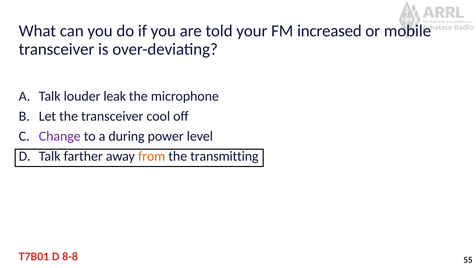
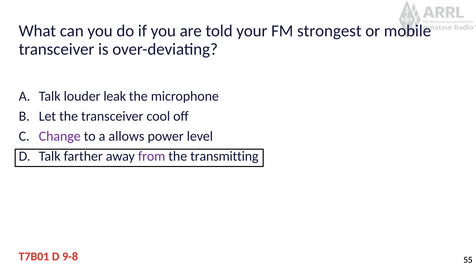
increased: increased -> strongest (329, 31)
during: during -> allows (126, 136)
from colour: orange -> purple (152, 156)
8-8: 8-8 -> 9-8 (70, 256)
